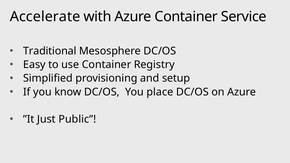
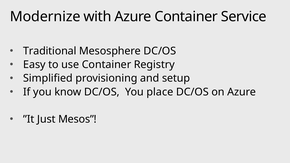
Accelerate: Accelerate -> Modernize (45, 17)
Public: Public -> Mesos (77, 119)
